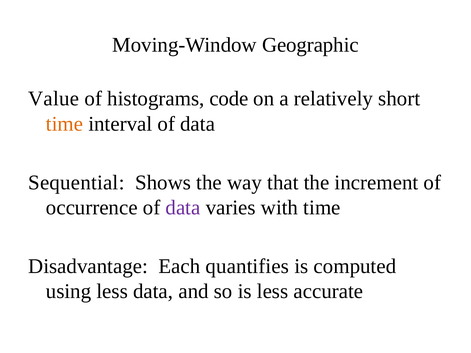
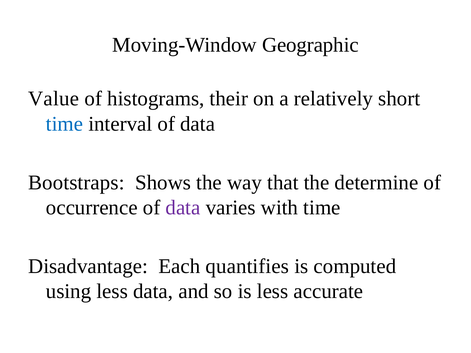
code: code -> their (229, 99)
time colour: orange -> blue (65, 124)
Sequential: Sequential -> Bootstraps (76, 183)
increment: increment -> determine (376, 183)
